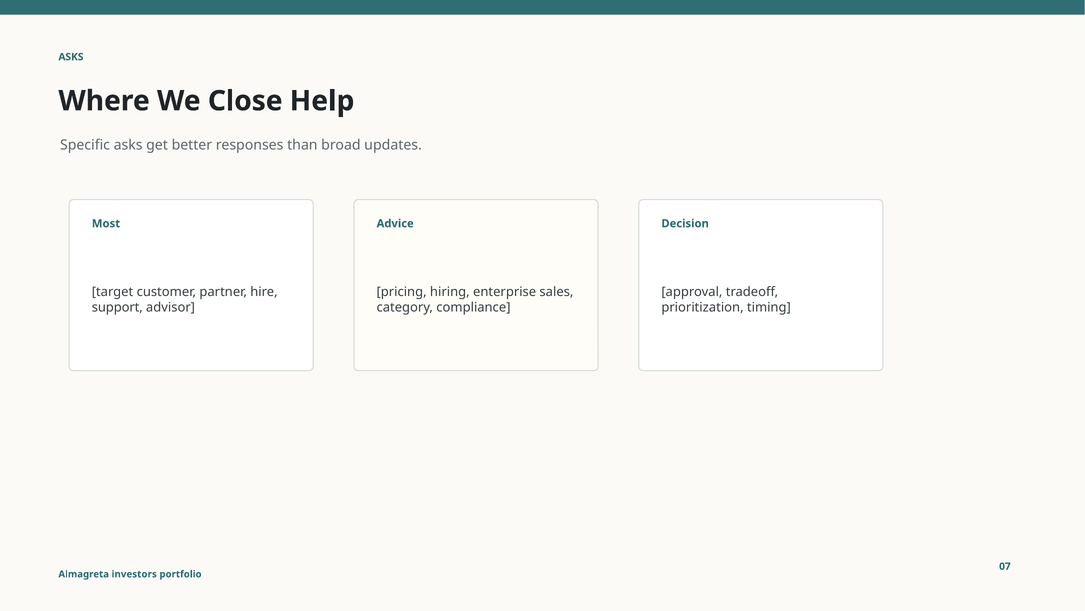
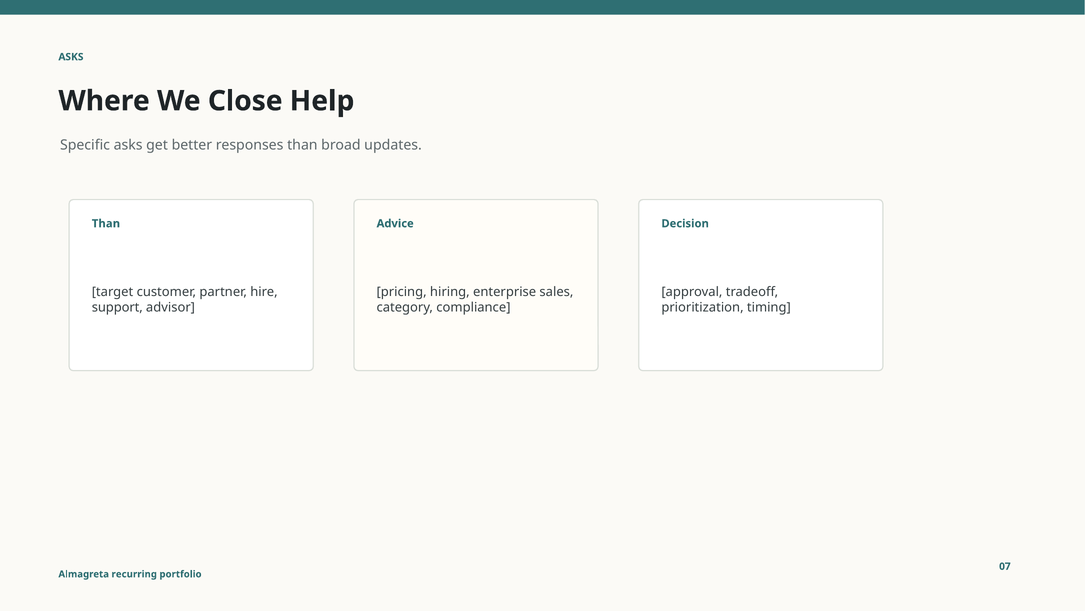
Most: Most -> Than (106, 223)
investors: investors -> recurring (134, 574)
